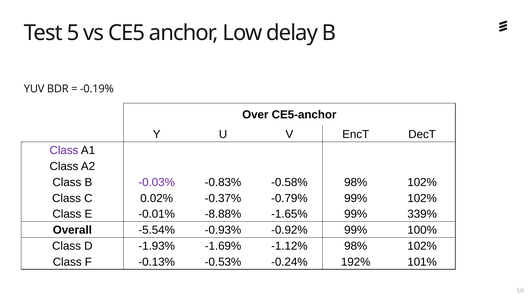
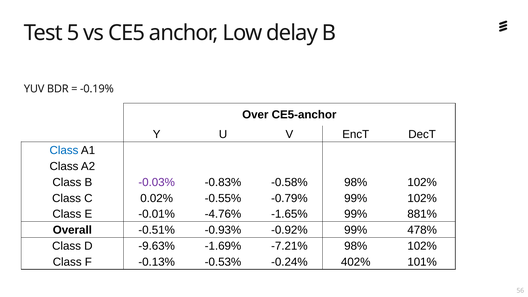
Class colour: purple -> blue (64, 150)
-0.37%: -0.37% -> -0.55% (223, 198)
-8.88%: -8.88% -> -4.76% (223, 214)
339%: 339% -> 881% (422, 214)
-5.54%: -5.54% -> -0.51% (157, 230)
100%: 100% -> 478% (422, 230)
-1.93%: -1.93% -> -9.63% (157, 246)
-1.12%: -1.12% -> -7.21% (289, 246)
192%: 192% -> 402% (356, 262)
